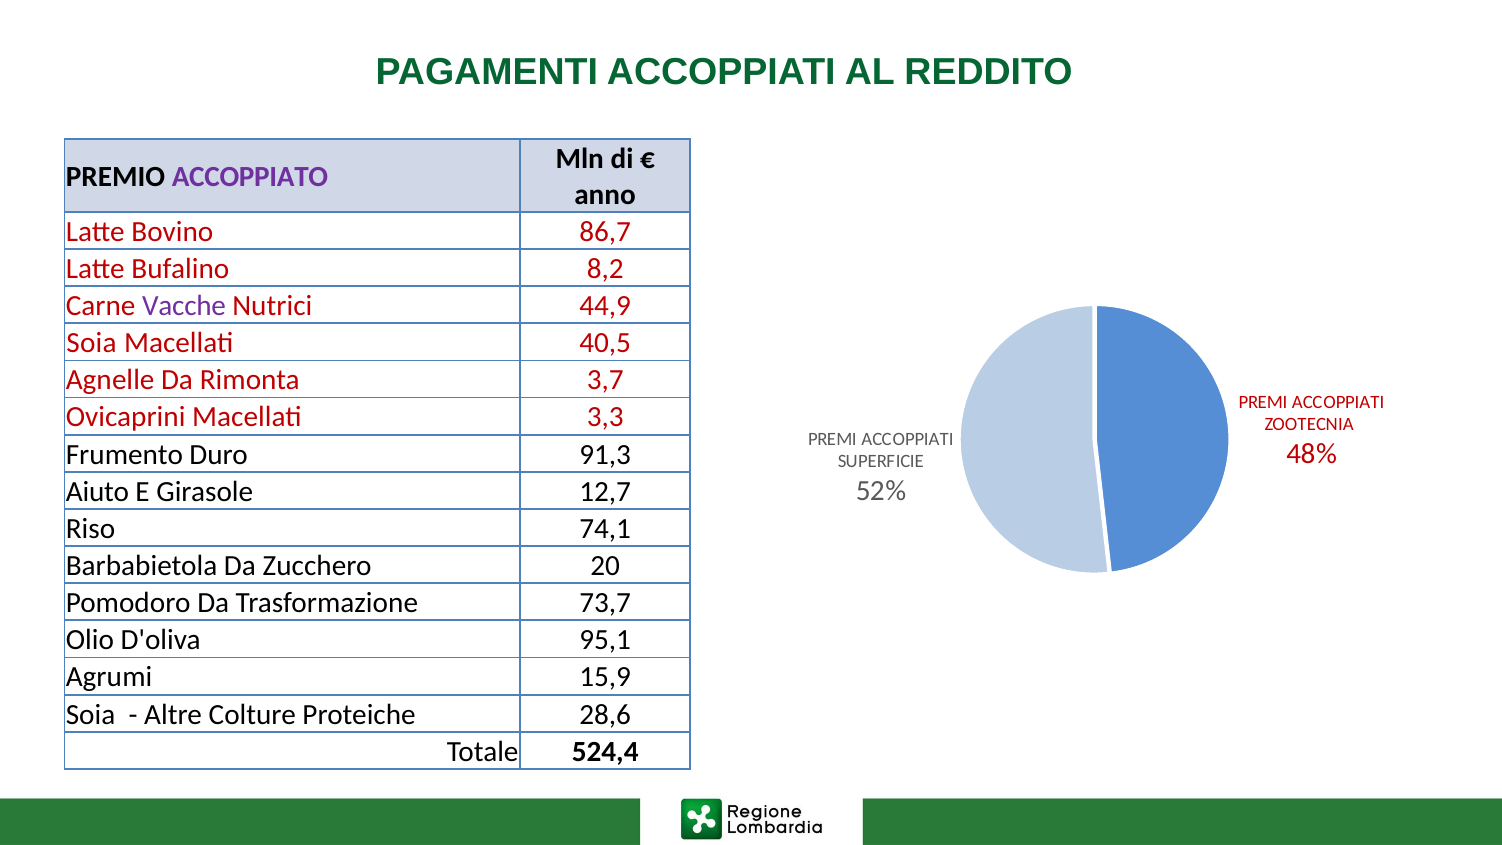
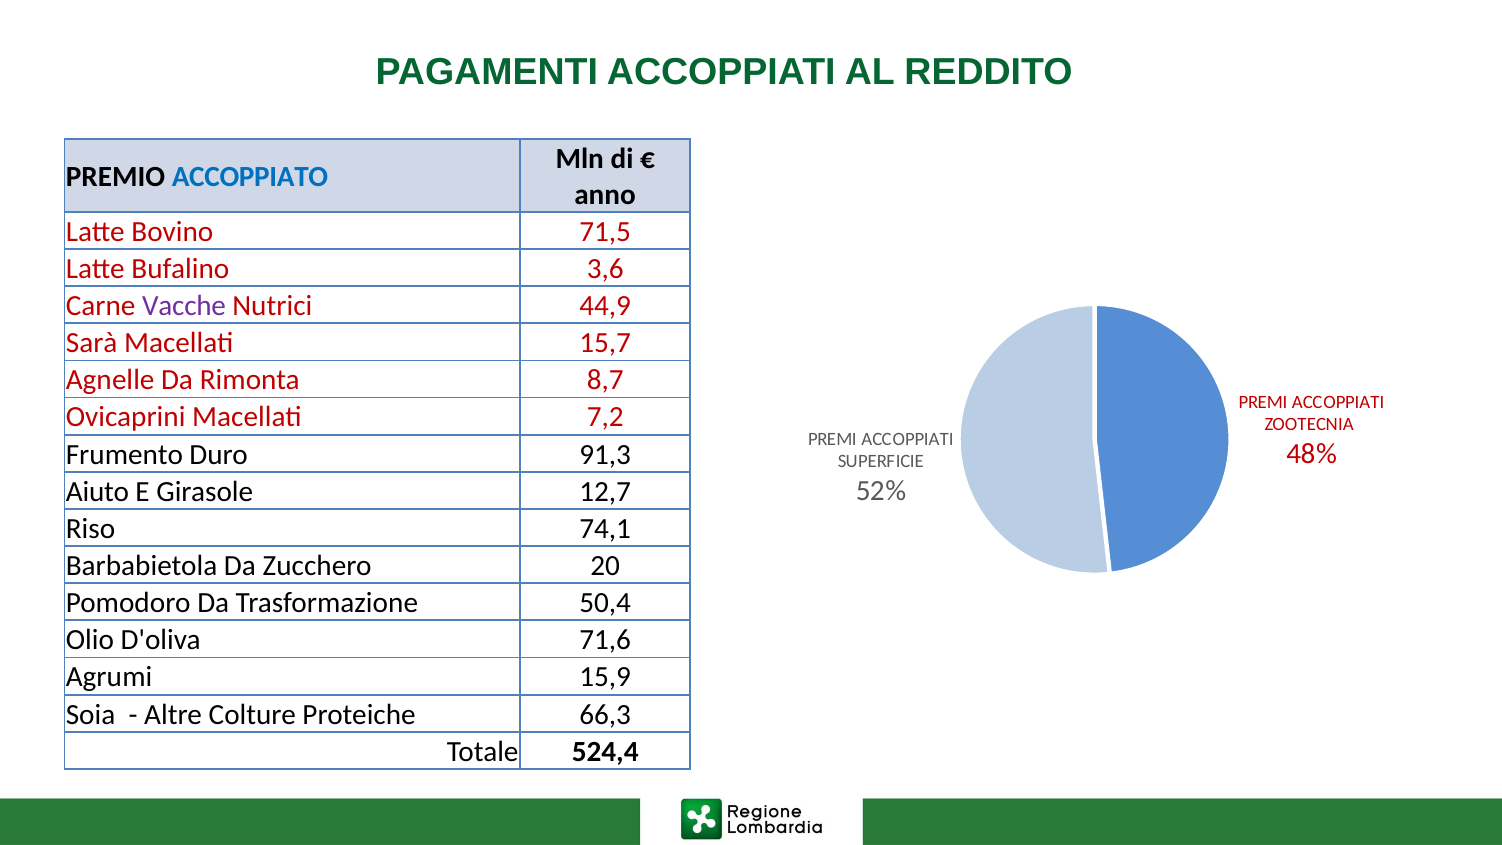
ACCOPPIATO colour: purple -> blue (250, 177)
86,7: 86,7 -> 71,5 (605, 232)
8,2: 8,2 -> 3,6 (605, 269)
Soia: Soia -> Sarà (92, 343)
40,5: 40,5 -> 15,7 (605, 343)
3,7: 3,7 -> 8,7 (605, 380)
3,3: 3,3 -> 7,2 (605, 417)
73,7: 73,7 -> 50,4 (605, 603)
95,1: 95,1 -> 71,6 (605, 640)
28,6: 28,6 -> 66,3 (605, 714)
